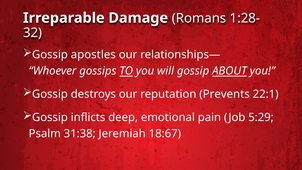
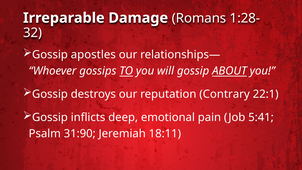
Prevents: Prevents -> Contrary (225, 94)
5:29: 5:29 -> 5:41 (261, 117)
31:38: 31:38 -> 31:90 (80, 134)
18:67: 18:67 -> 18:11 (165, 134)
